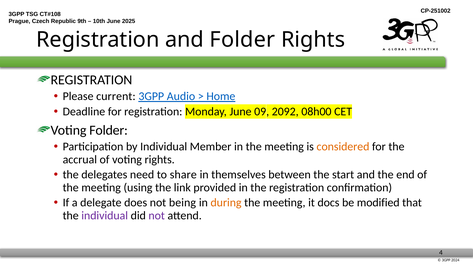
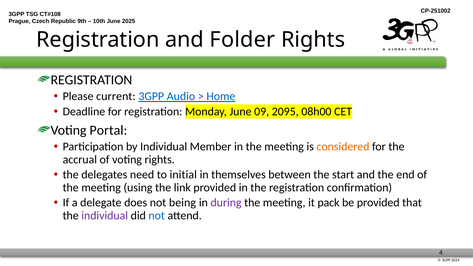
2092: 2092 -> 2095 (285, 112)
Voting Folder: Folder -> Portal (108, 130)
share: share -> initial (183, 175)
during colour: orange -> purple (226, 203)
docs: docs -> pack (329, 203)
be modified: modified -> provided (378, 203)
not colour: purple -> blue (157, 216)
